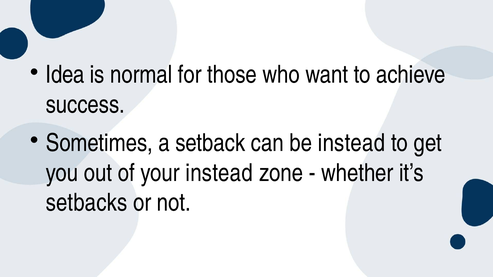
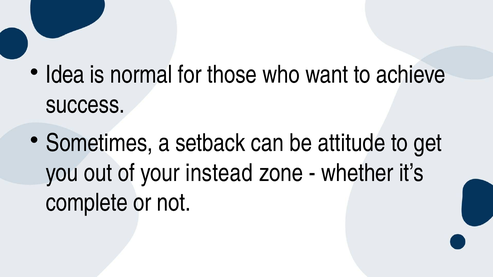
be instead: instead -> attitude (352, 143)
setbacks: setbacks -> complete (87, 203)
